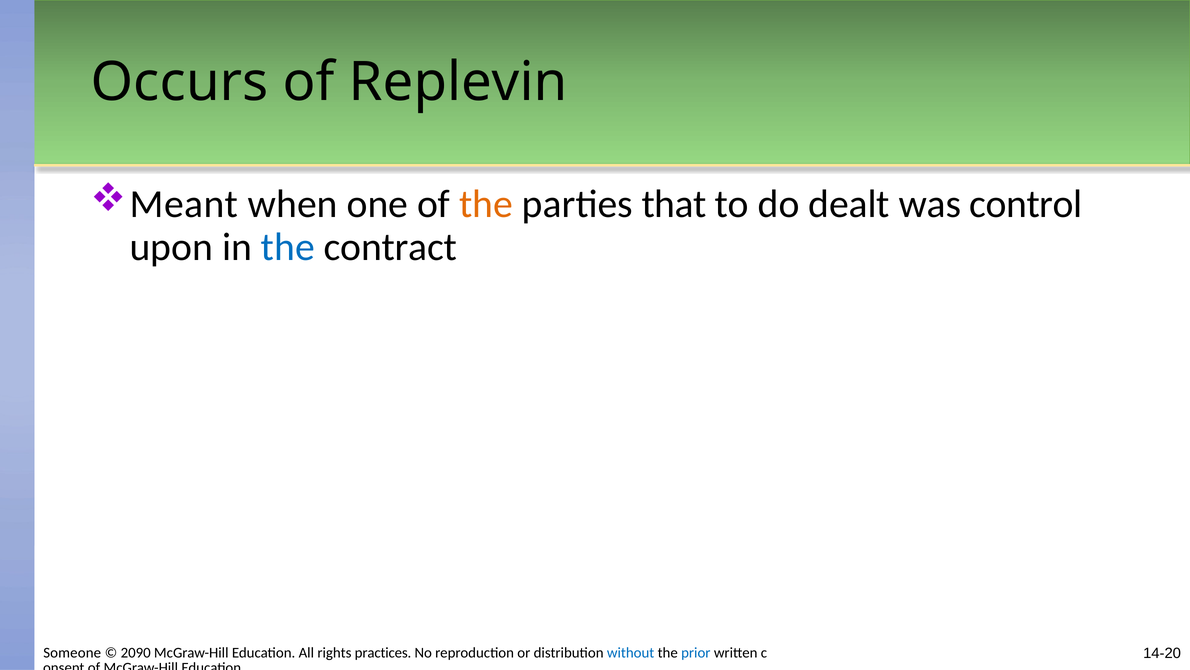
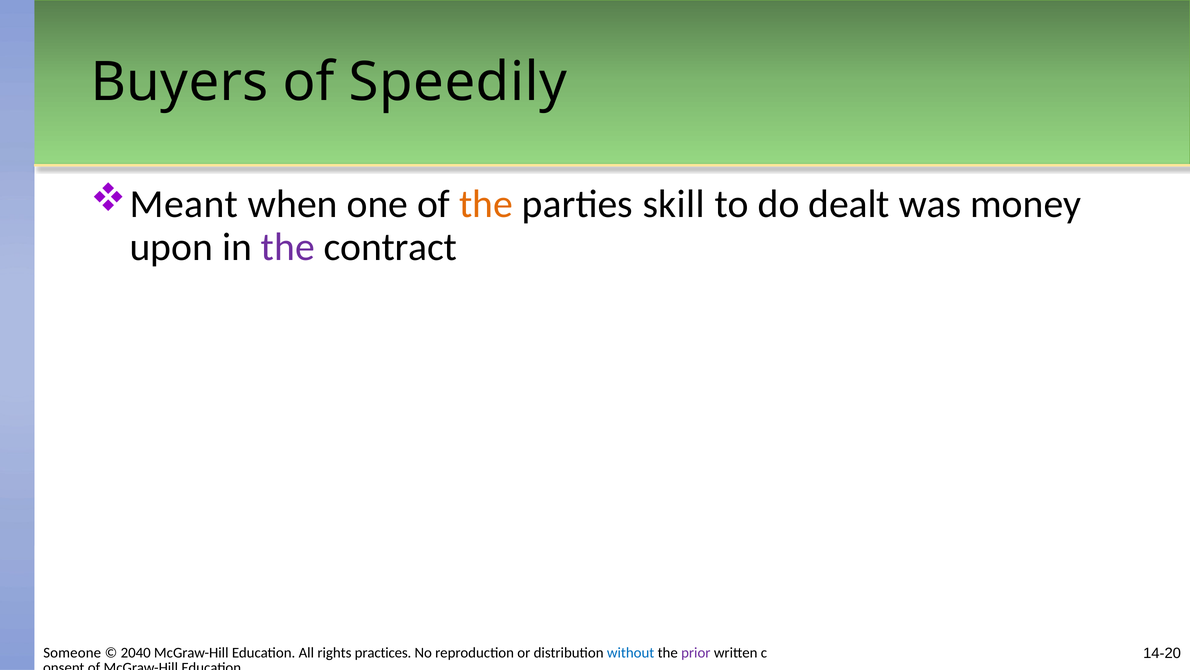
Occurs: Occurs -> Buyers (180, 82)
Replevin: Replevin -> Speedily (458, 82)
that: that -> skill (674, 204)
control: control -> money (1026, 204)
the colour: blue -> purple (288, 247)
2090: 2090 -> 2040 (136, 652)
prior colour: blue -> purple (696, 652)
